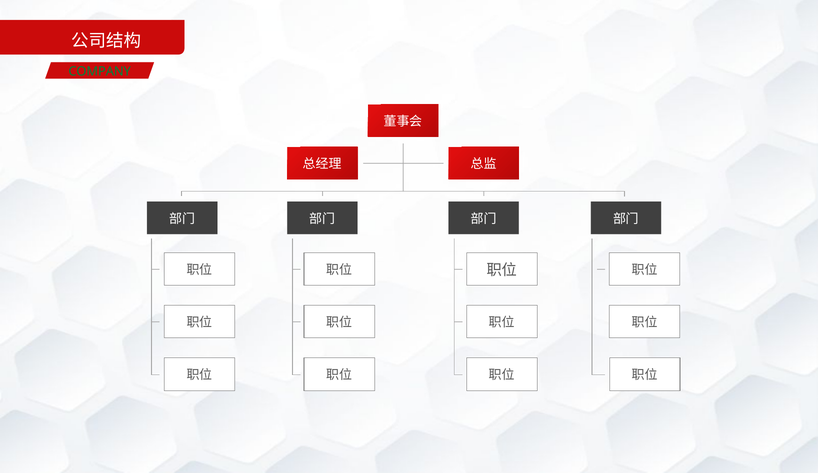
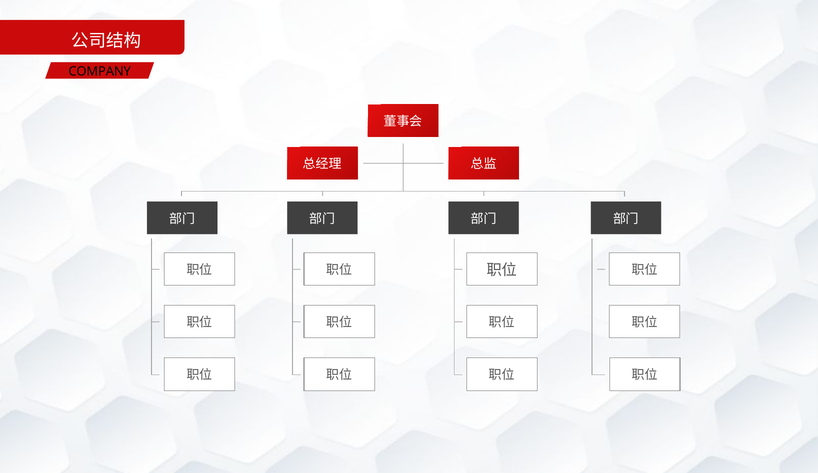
COMPANY colour: green -> black (100, 71)
